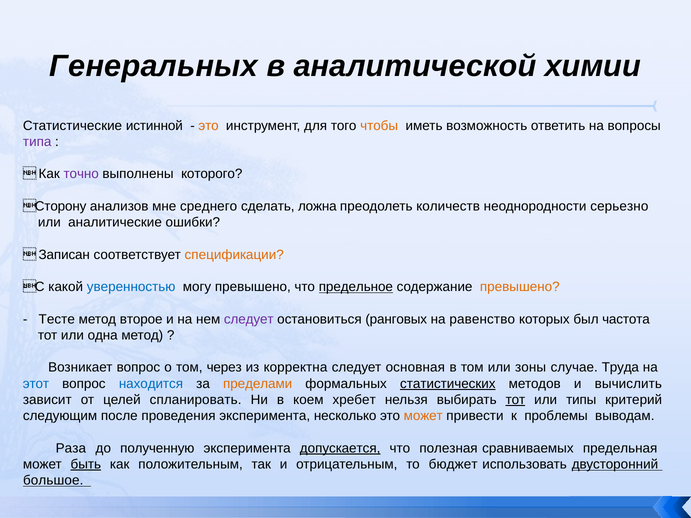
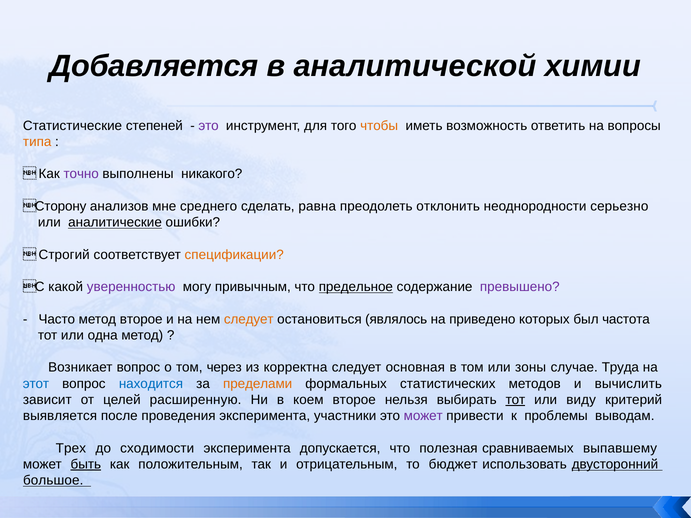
Генеральных: Генеральных -> Добавляется (154, 66)
истинной: истинной -> степеней (154, 126)
это colour: orange -> purple (209, 126)
типа colour: purple -> orange (37, 142)
которого: которого -> никакого (212, 174)
ложна: ложна -> равна (317, 206)
количеств: количеств -> отклонить (448, 206)
аналитические underline: none -> present (115, 223)
Записан: Записан -> Строгий (64, 255)
уверенностью colour: blue -> purple (131, 287)
могу превышено: превышено -> привычным (253, 287)
превышено colour: orange -> purple (520, 287)
Тесте: Тесте -> Часто (57, 319)
следует colour: purple -> orange (249, 319)
ранговых: ранговых -> являлось (396, 319)
равенство: равенство -> приведено (482, 319)
статистических underline: present -> none (448, 384)
спланировать: спланировать -> расширенную (196, 400)
коем хребет: хребет -> второе (354, 400)
типы: типы -> виду (581, 400)
следующим: следующим -> выявляется (60, 416)
несколько: несколько -> участники (345, 416)
может colour: orange -> purple (423, 416)
Раза: Раза -> Трех (71, 448)
полученную: полученную -> сходимости (157, 448)
допускается underline: present -> none (340, 448)
предельная: предельная -> выпавшему (620, 448)
